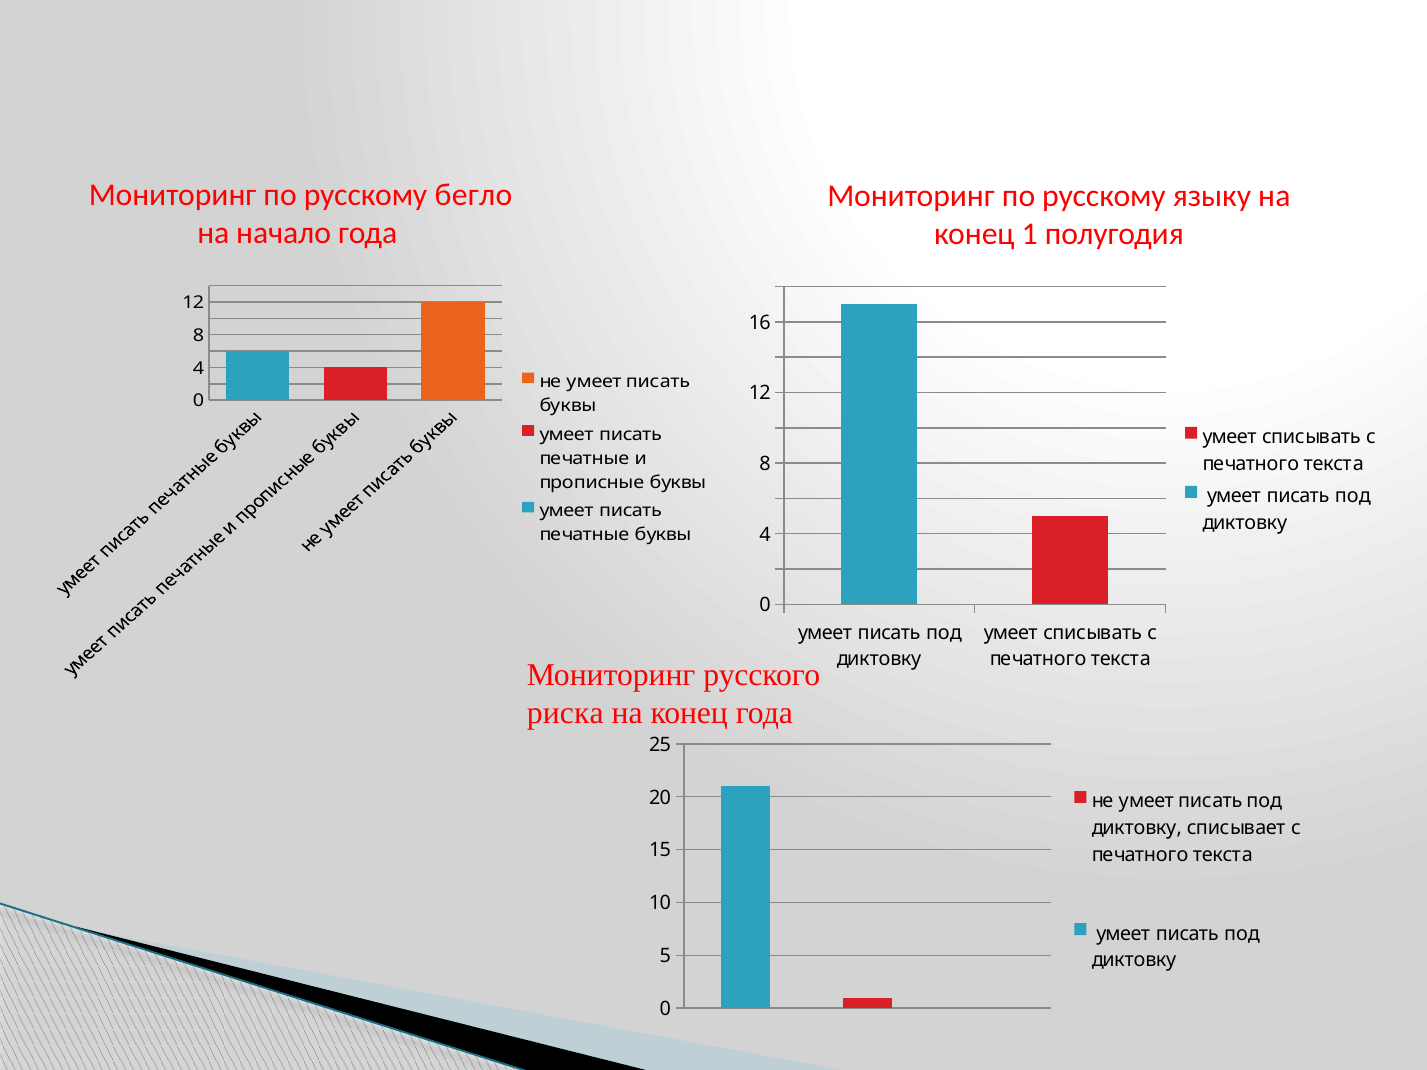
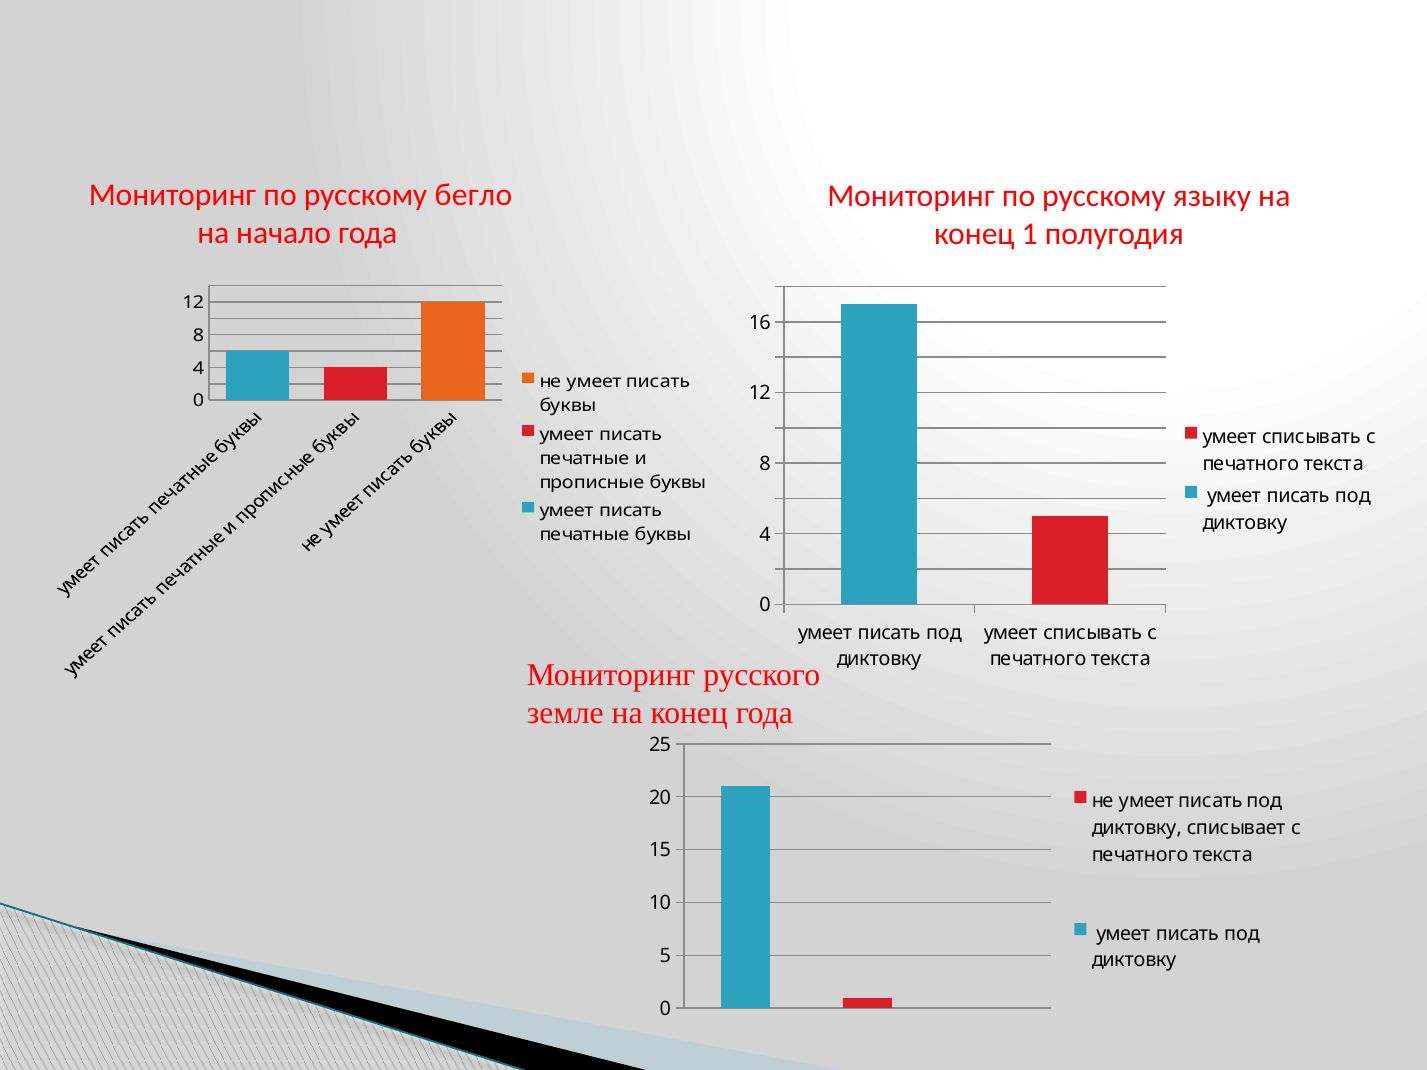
риска: риска -> земле (565, 713)
